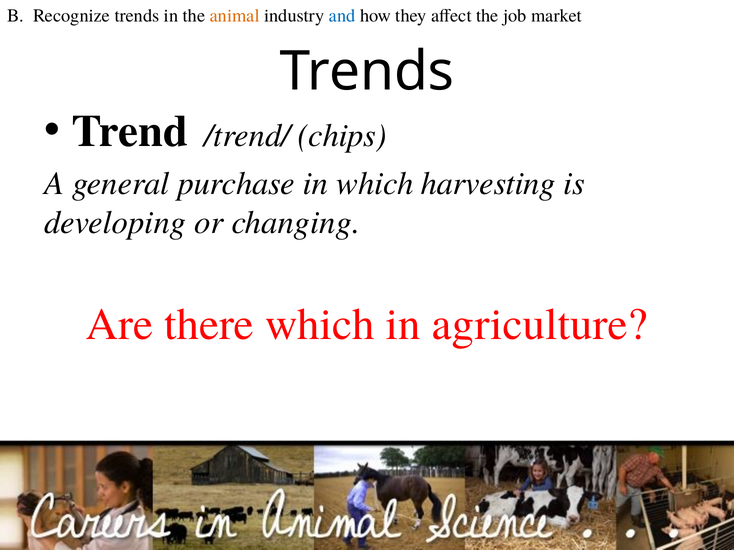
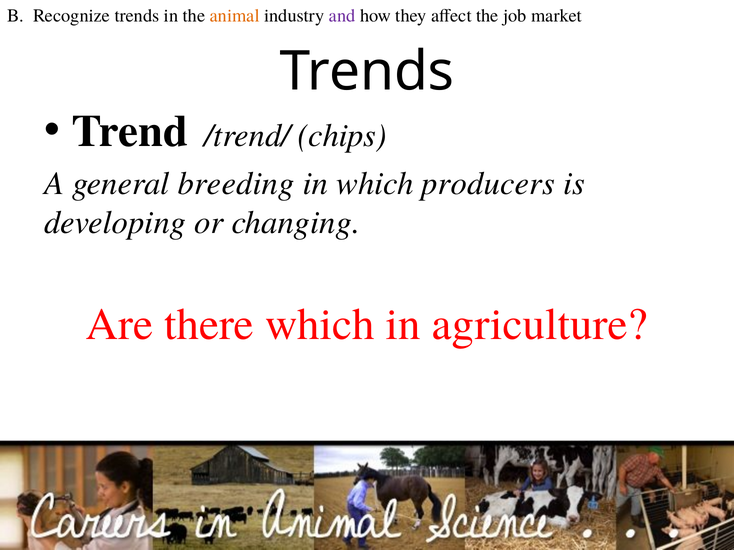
and colour: blue -> purple (342, 16)
purchase: purchase -> breeding (236, 184)
harvesting: harvesting -> producers (488, 184)
